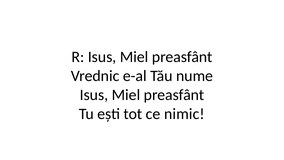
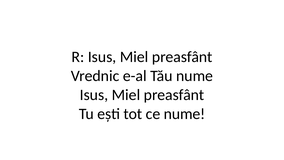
ce nimic: nimic -> nume (185, 114)
